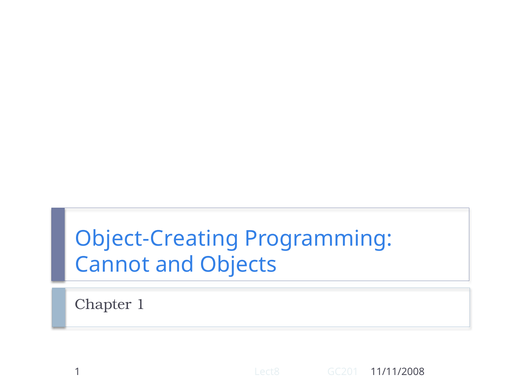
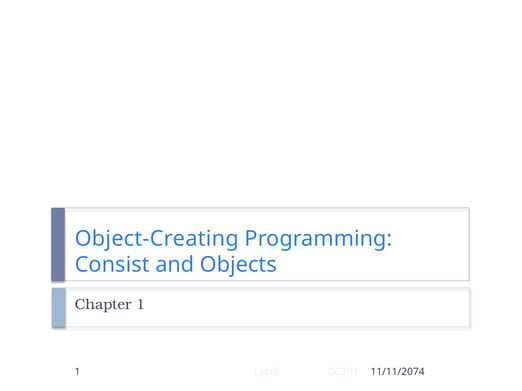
Cannot: Cannot -> Consist (112, 265)
11/11/2008: 11/11/2008 -> 11/11/2074 (398, 372)
